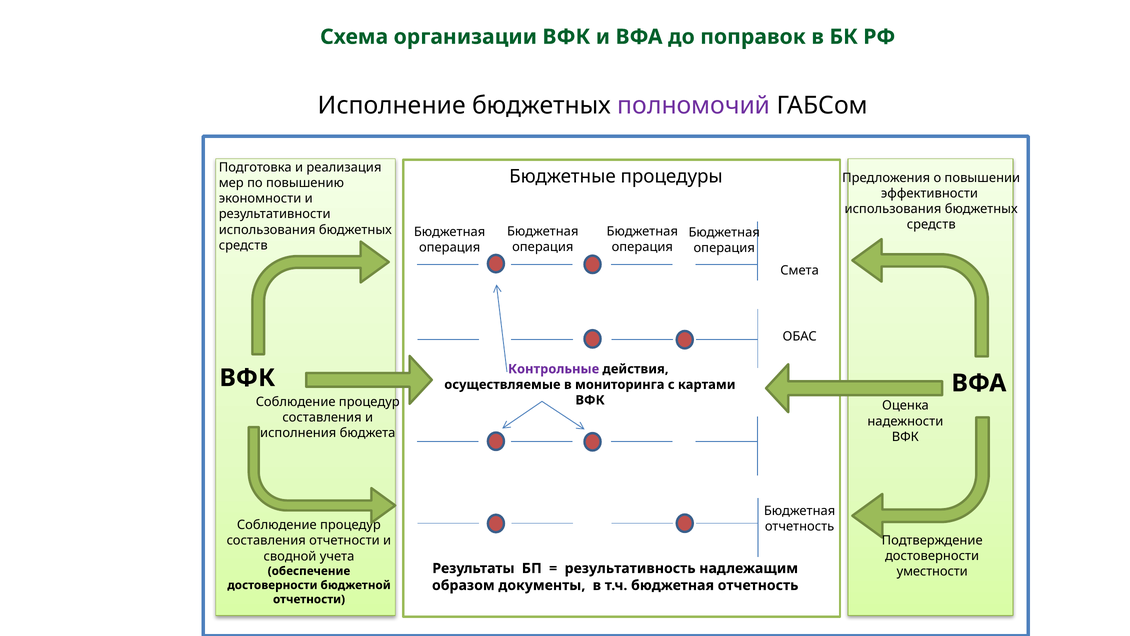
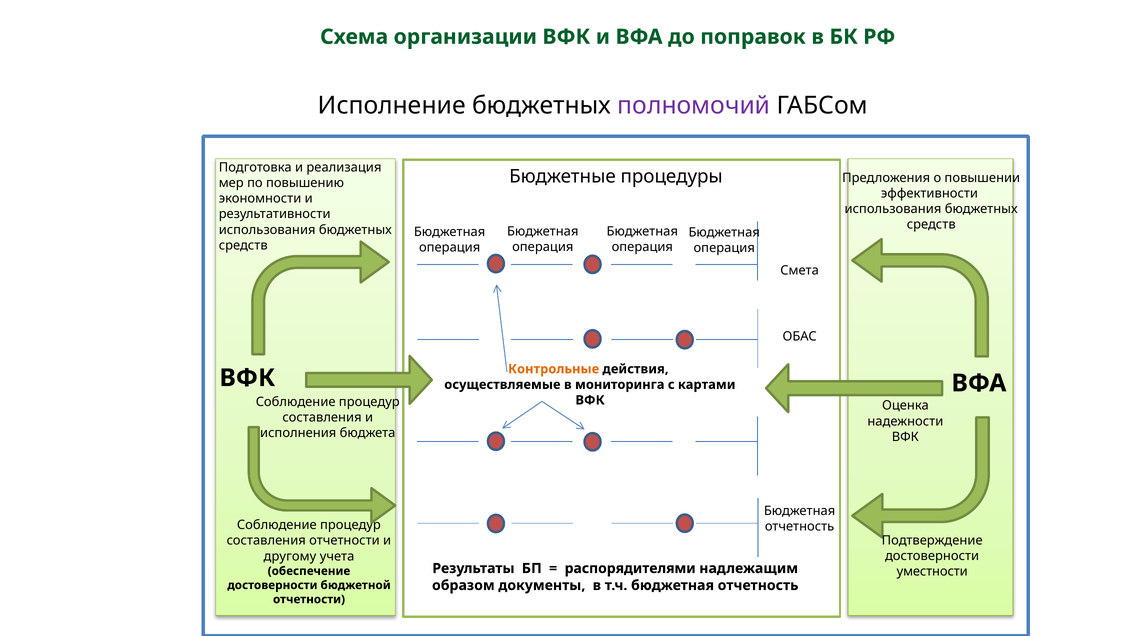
Контрольные colour: purple -> orange (554, 369)
сводной: сводной -> другому (290, 556)
результативность: результативность -> распорядителями (630, 568)
